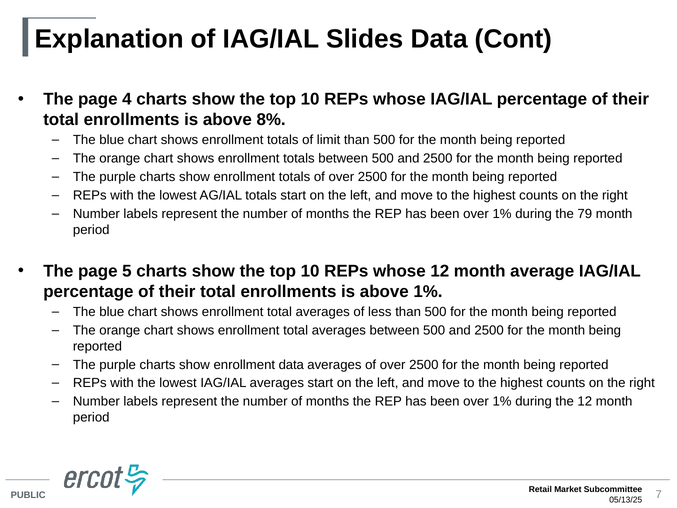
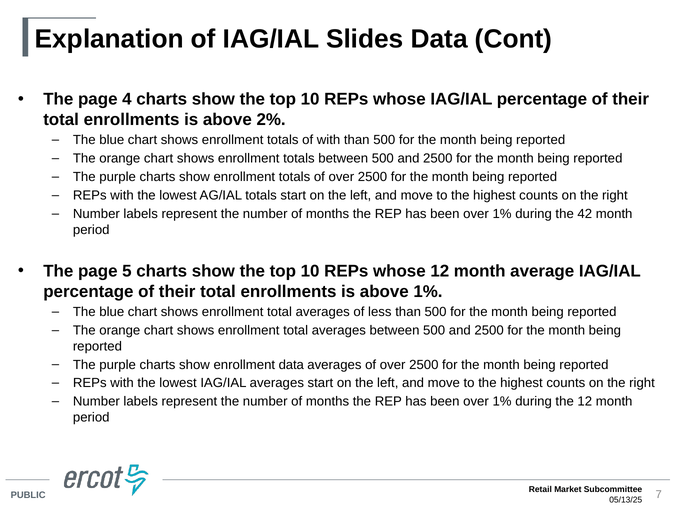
8%: 8% -> 2% (271, 120)
of limit: limit -> with (329, 140)
79: 79 -> 42 (585, 214)
